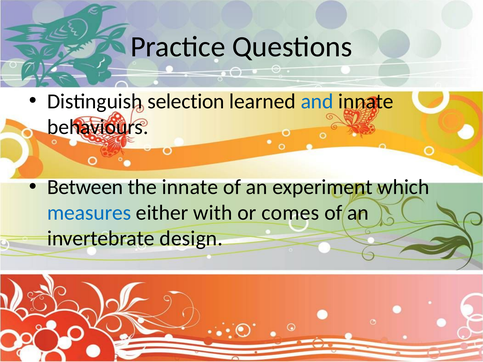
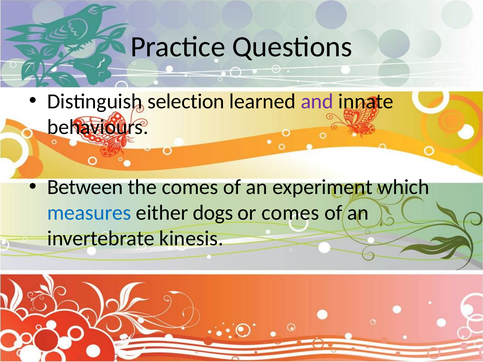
and colour: blue -> purple (317, 101)
the innate: innate -> comes (190, 187)
with: with -> dogs (213, 213)
design: design -> kinesis (191, 239)
